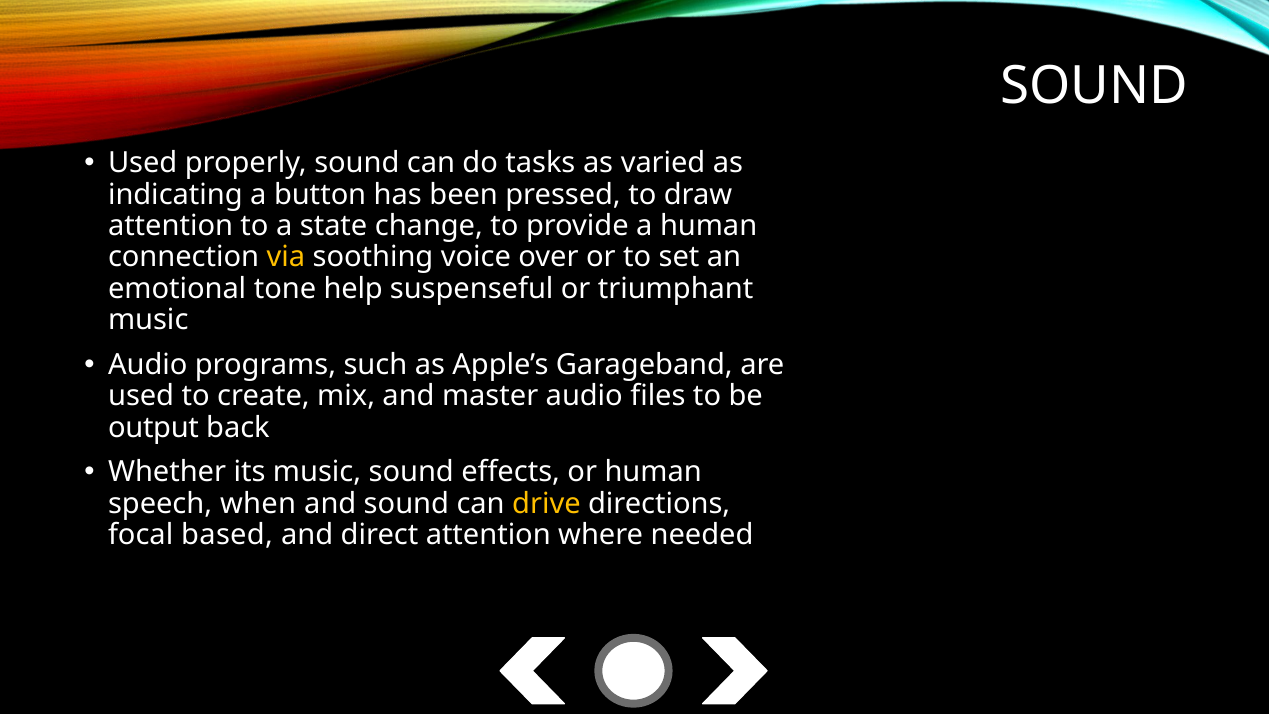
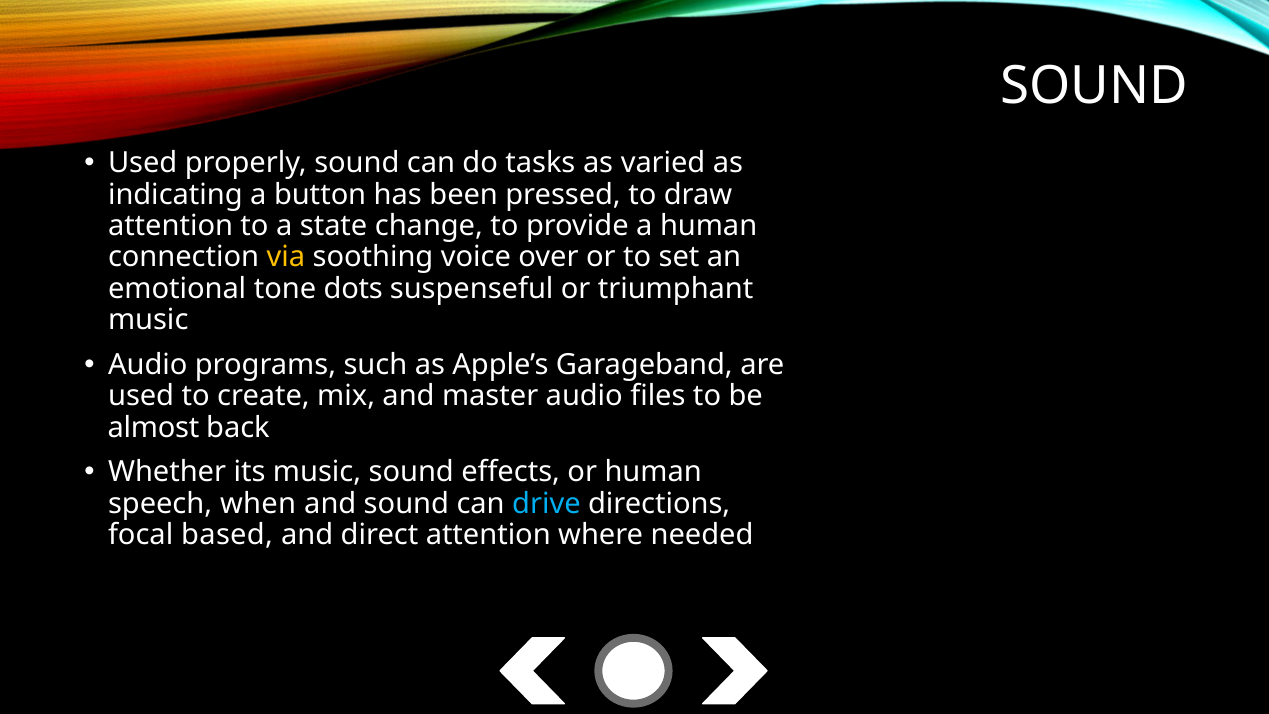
help: help -> dots (353, 289)
output: output -> almost (154, 427)
drive colour: yellow -> light blue (546, 503)
